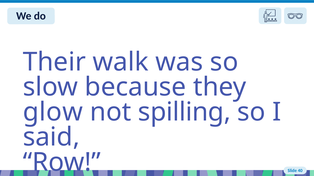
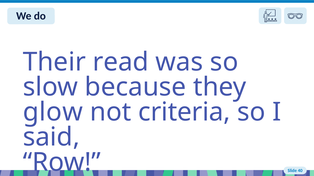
walk: walk -> read (121, 62)
spilling: spilling -> criteria (184, 113)
